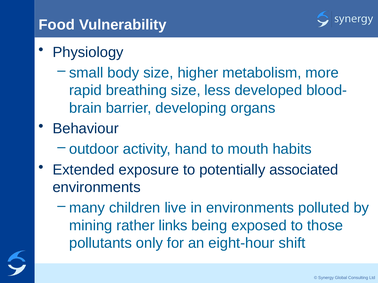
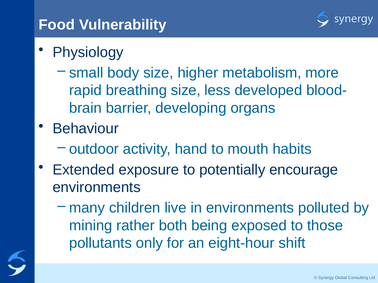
associated: associated -> encourage (304, 170)
links: links -> both (173, 226)
